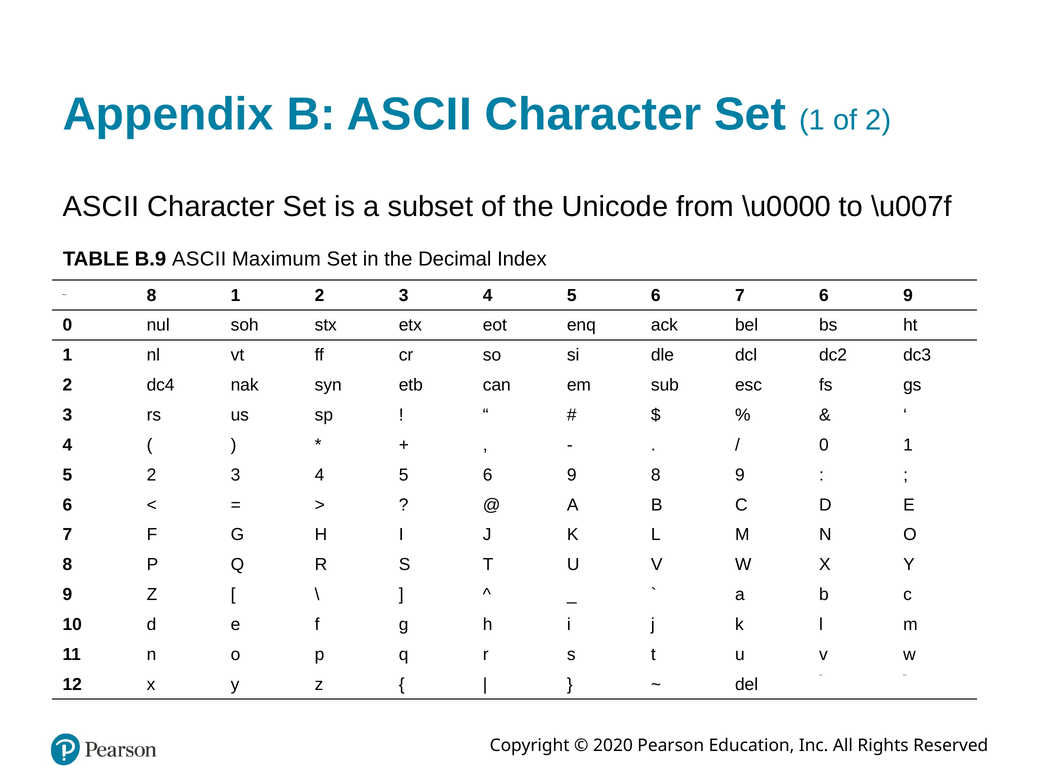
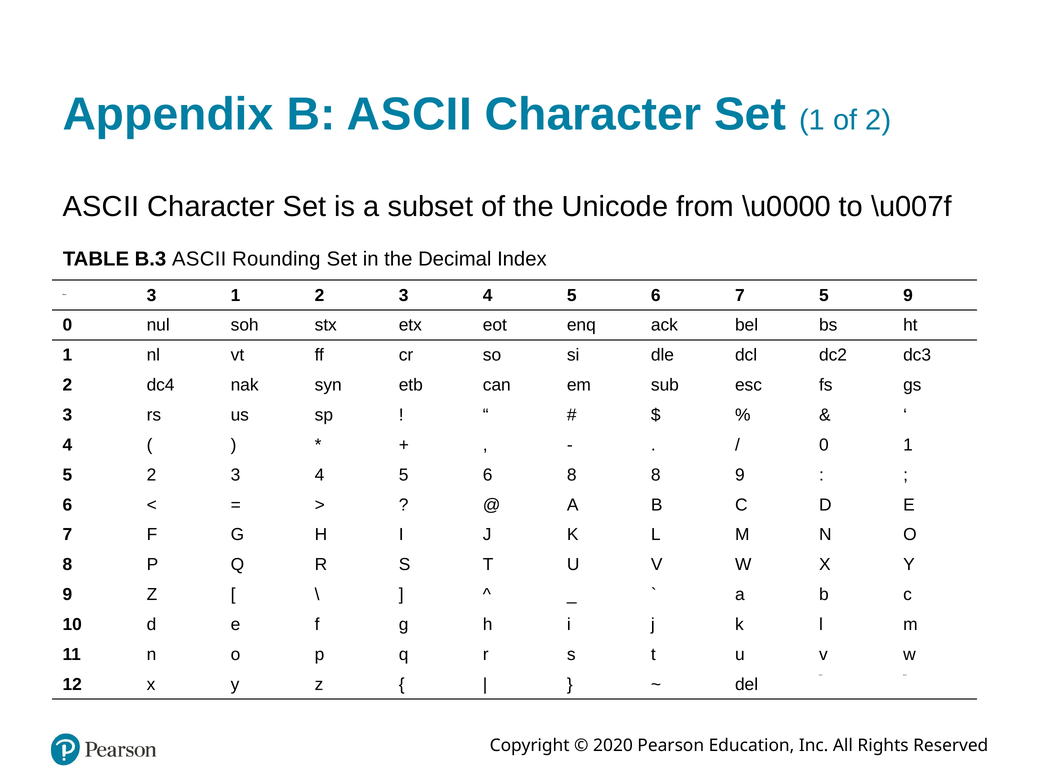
B.9: B.9 -> B.3 (150, 259)
Maximum: Maximum -> Rounding (276, 259)
Blank 8: 8 -> 3 (151, 295)
7 6: 6 -> 5 (824, 295)
5 6 9: 9 -> 8 (572, 475)
